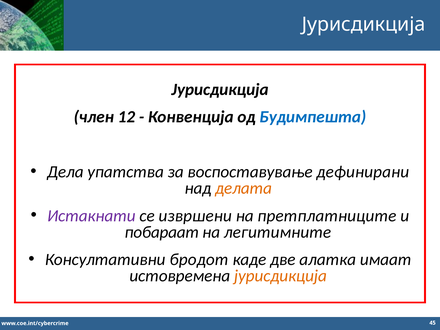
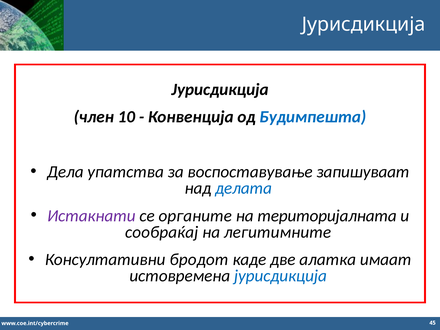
12: 12 -> 10 (126, 117)
дефинирани: дефинирани -> запишуваат (363, 172)
делата colour: orange -> blue (244, 188)
извршени: извршени -> органите (195, 216)
претплатниците: претплатниците -> територијалната (327, 216)
побараат: побараат -> сообраќај (162, 232)
јурисдикција colour: orange -> blue (280, 276)
